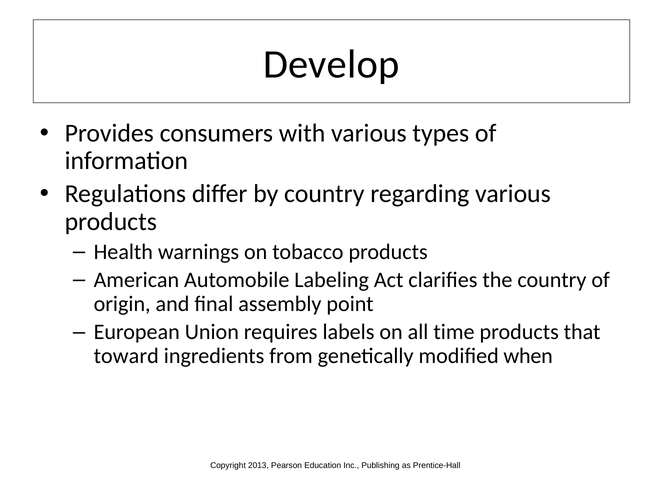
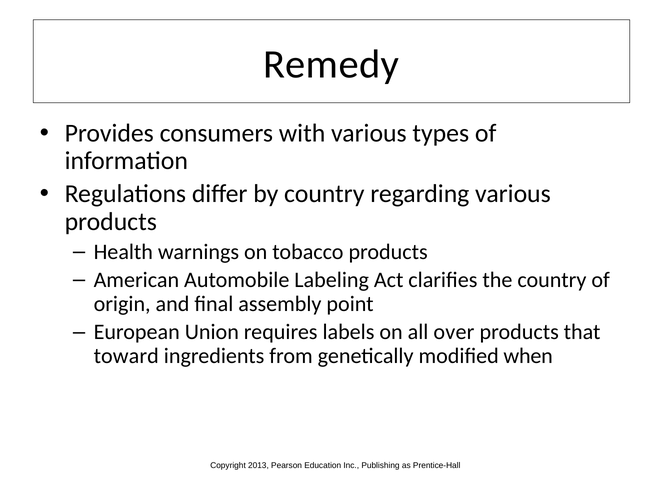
Develop: Develop -> Remedy (331, 64)
time: time -> over (454, 332)
